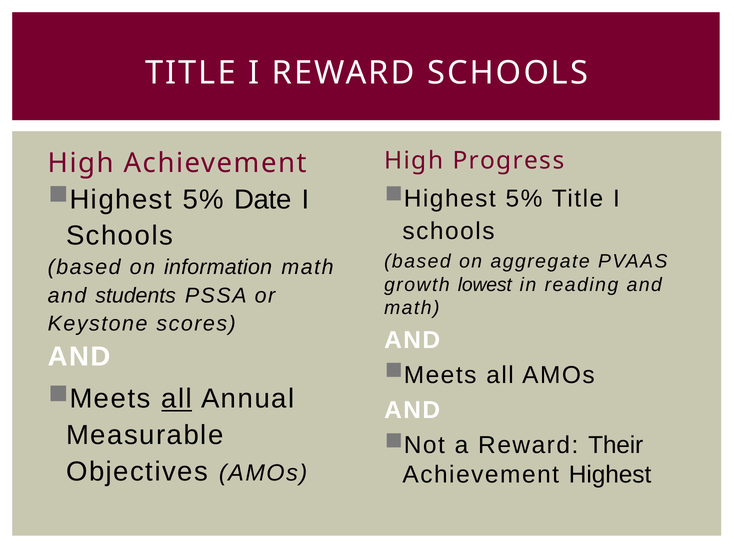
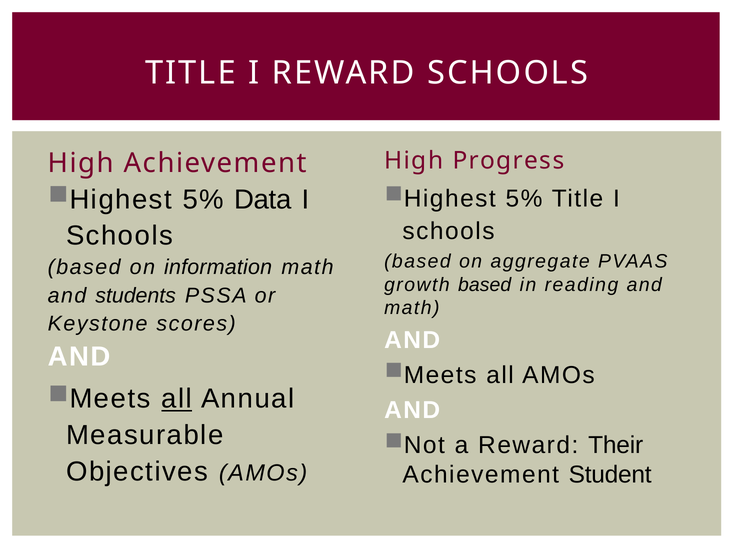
Date: Date -> Data (263, 200)
growth lowest: lowest -> based (485, 285)
Highest: Highest -> Student (610, 475)
